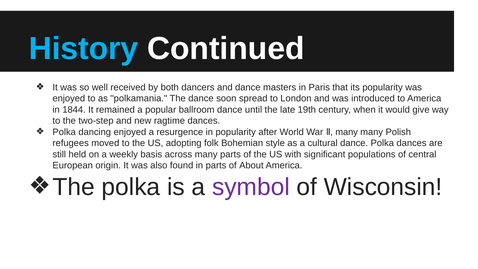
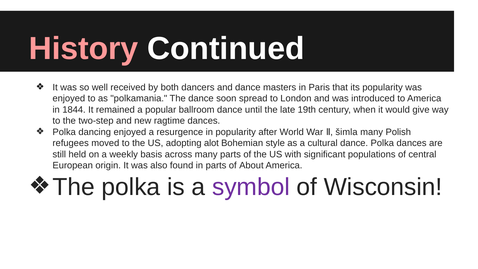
History colour: light blue -> pink (84, 49)
many: many -> šimla (347, 132)
folk: folk -> alot (211, 143)
